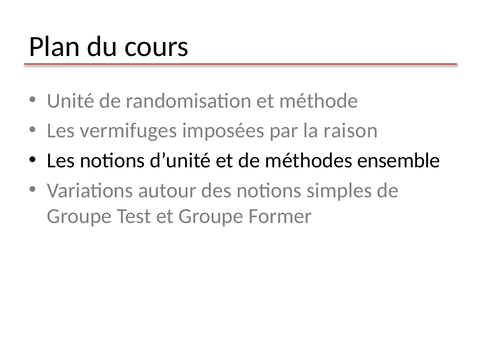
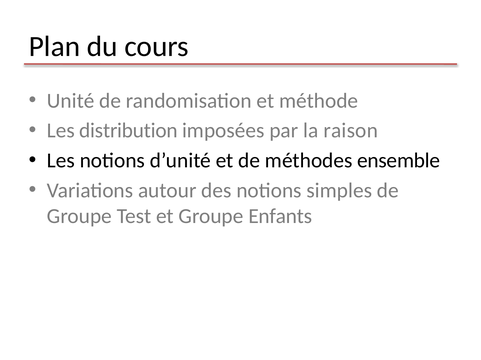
vermifuges: vermifuges -> distribution (129, 131)
Former: Former -> Enfants (280, 216)
